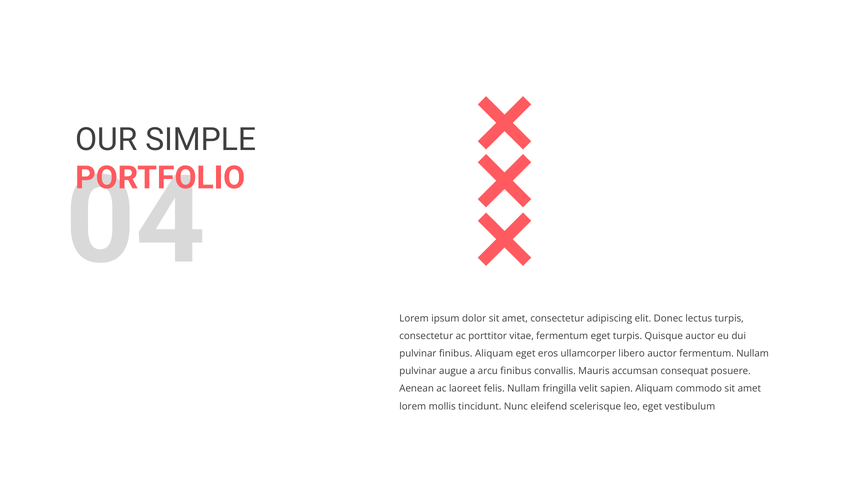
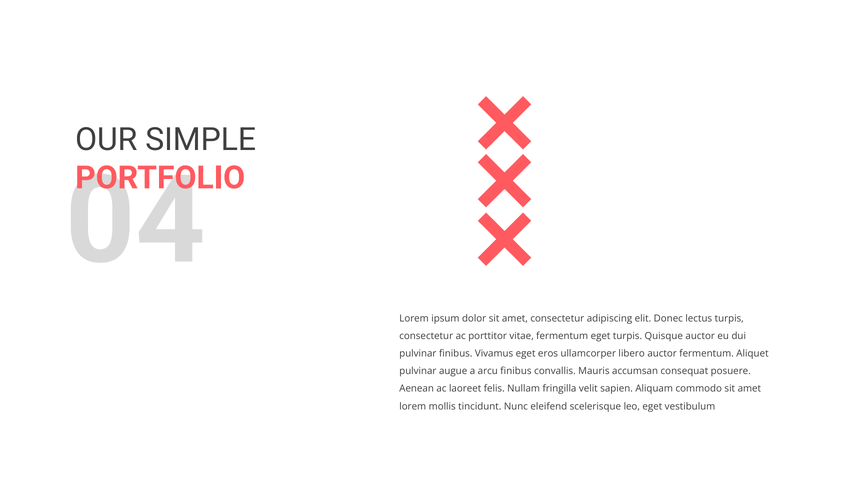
finibus Aliquam: Aliquam -> Vivamus (494, 354)
fermentum Nullam: Nullam -> Aliquet (752, 354)
